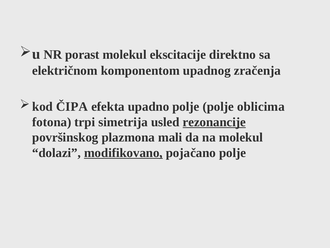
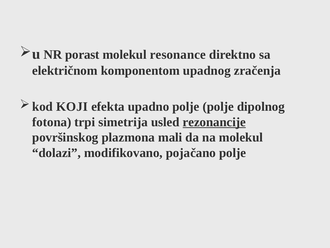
ekscitacije: ekscitacije -> resonance (178, 55)
ČIPA: ČIPA -> KOJI (72, 106)
oblicima: oblicima -> dipolnog (261, 106)
modifikovano underline: present -> none (123, 153)
